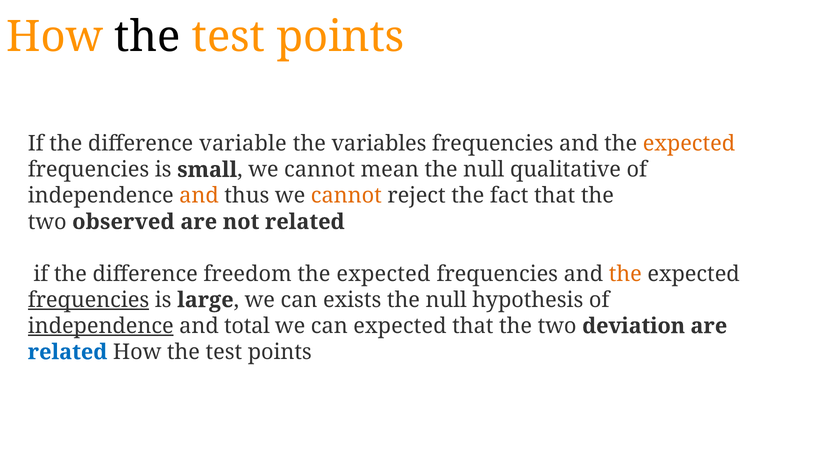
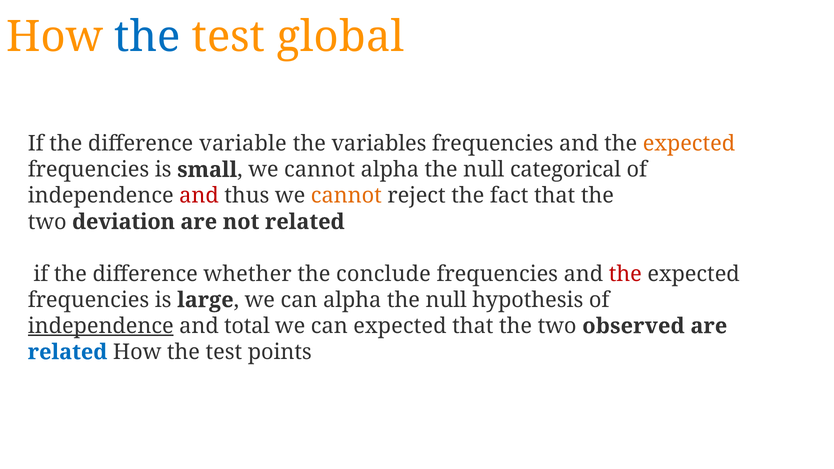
the colour: black -> blue (148, 37)
points: points -> global (340, 37)
cannot mean: mean -> alpha (390, 170)
qualitative: qualitative -> categorical (566, 170)
and colour: orange -> red (199, 196)
observed: observed -> deviation (124, 222)
freedom: freedom -> whether (248, 274)
expected: expected -> conclude (383, 274)
the colour: orange -> red (625, 274)
frequencies underline: present -> none (88, 300)
can exists: exists -> alpha (352, 300)
deviation: deviation -> observed (633, 326)
